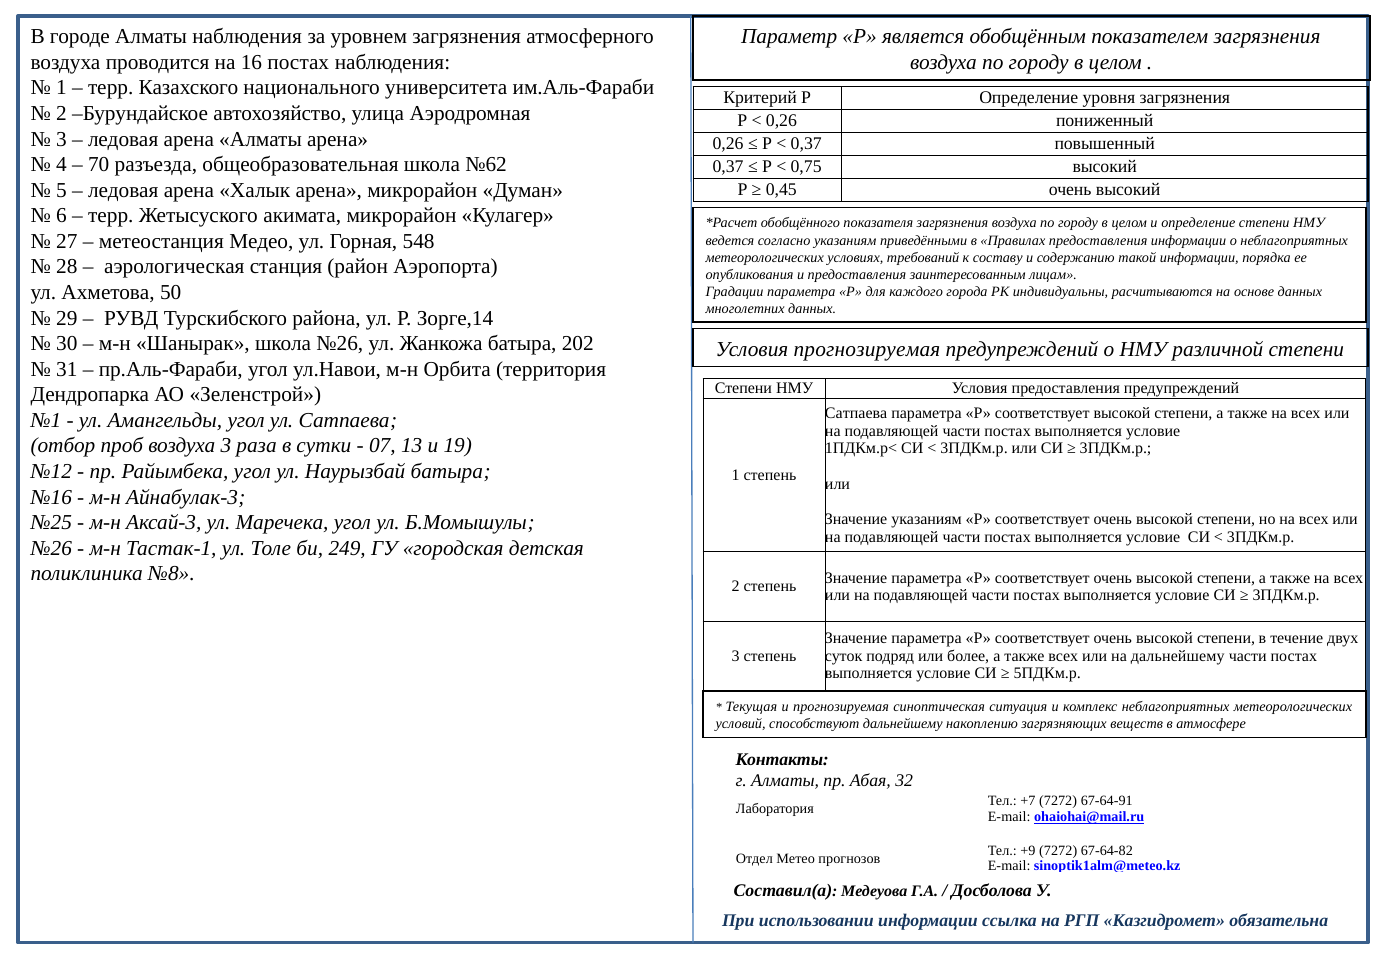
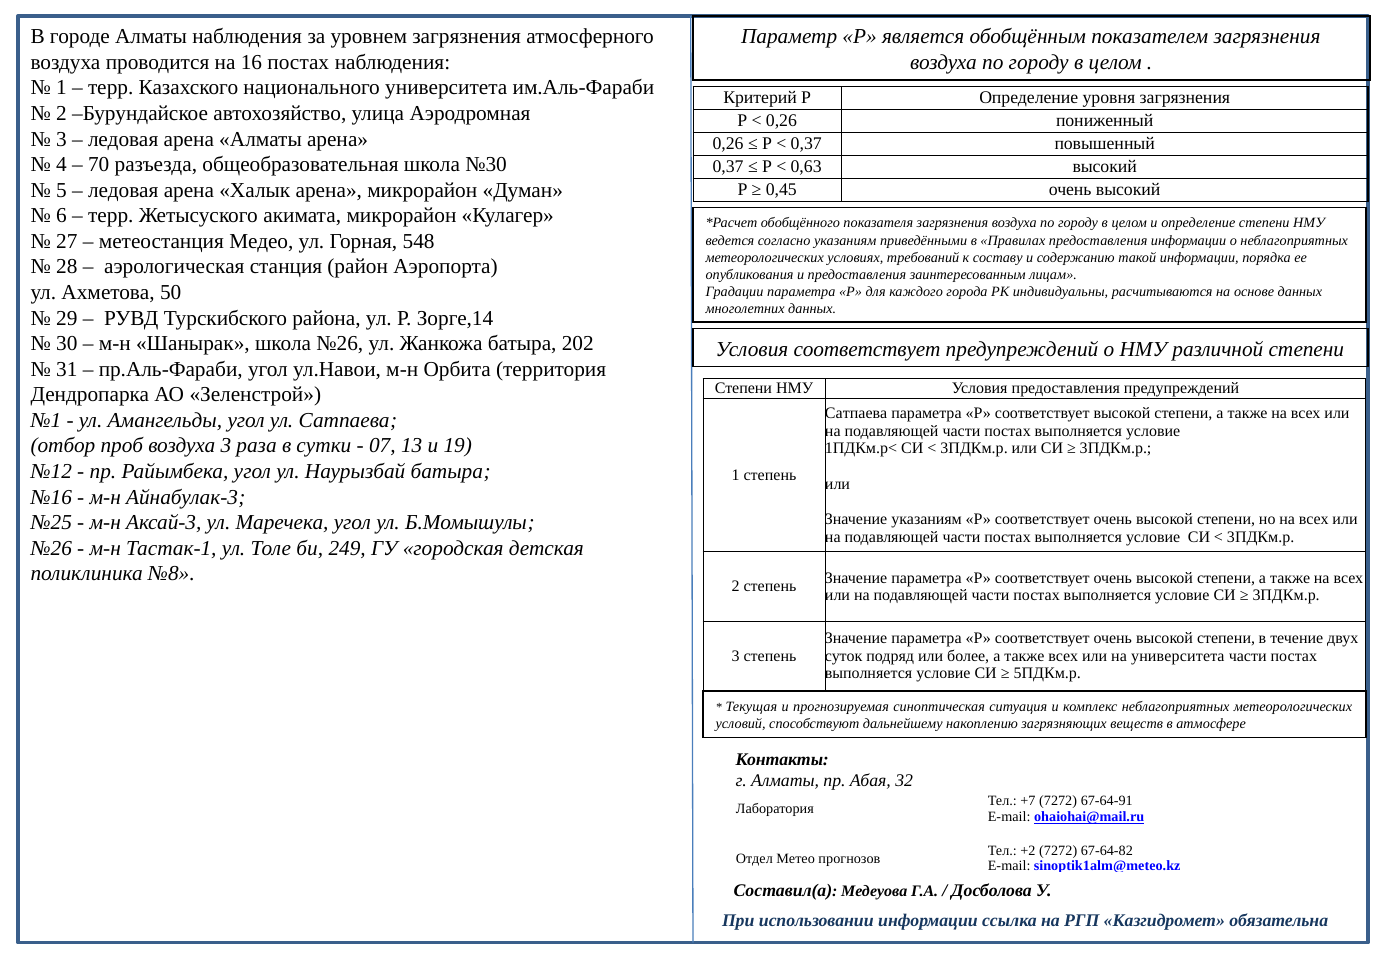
№62: №62 -> №30 (486, 165)
0,75: 0,75 -> 0,63 (806, 167)
Условия прогнозируемая: прогнозируемая -> соответствует (867, 349)
на дальнейшему: дальнейшему -> университета (1178, 656)
+9: +9 -> +2 (1028, 851)
